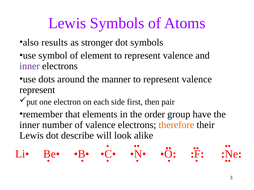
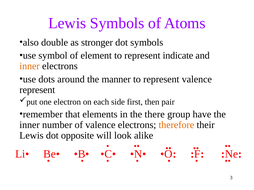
results: results -> double (55, 42)
element to represent valence: valence -> indicate (178, 56)
inner colour: purple -> orange (30, 66)
order: order -> there (155, 114)
describe: describe -> opposite (77, 136)
